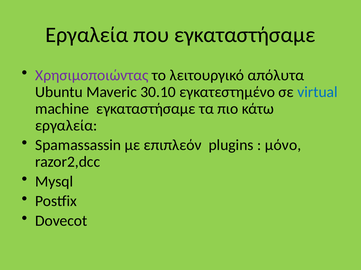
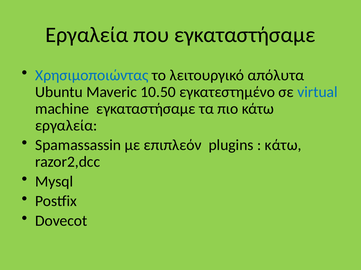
Χρησιμοποιώντας colour: purple -> blue (92, 75)
30.10: 30.10 -> 10.50 (158, 92)
μόνο: μόνο -> κάτω (283, 145)
